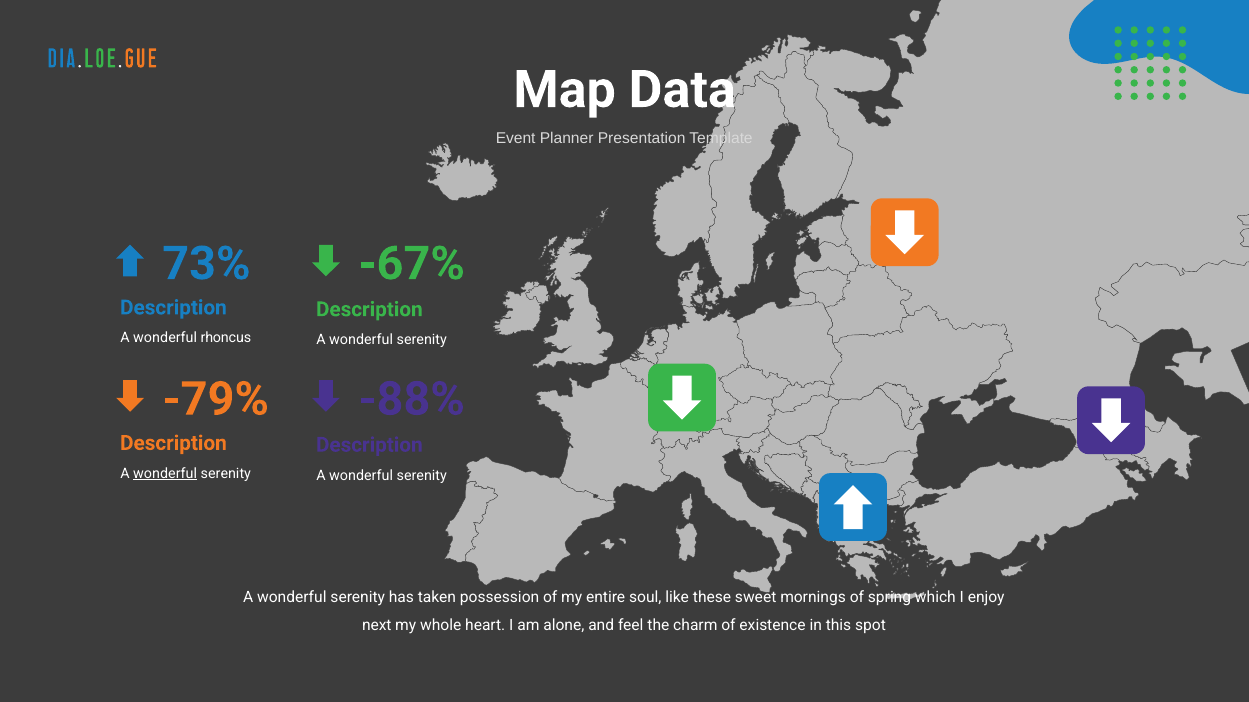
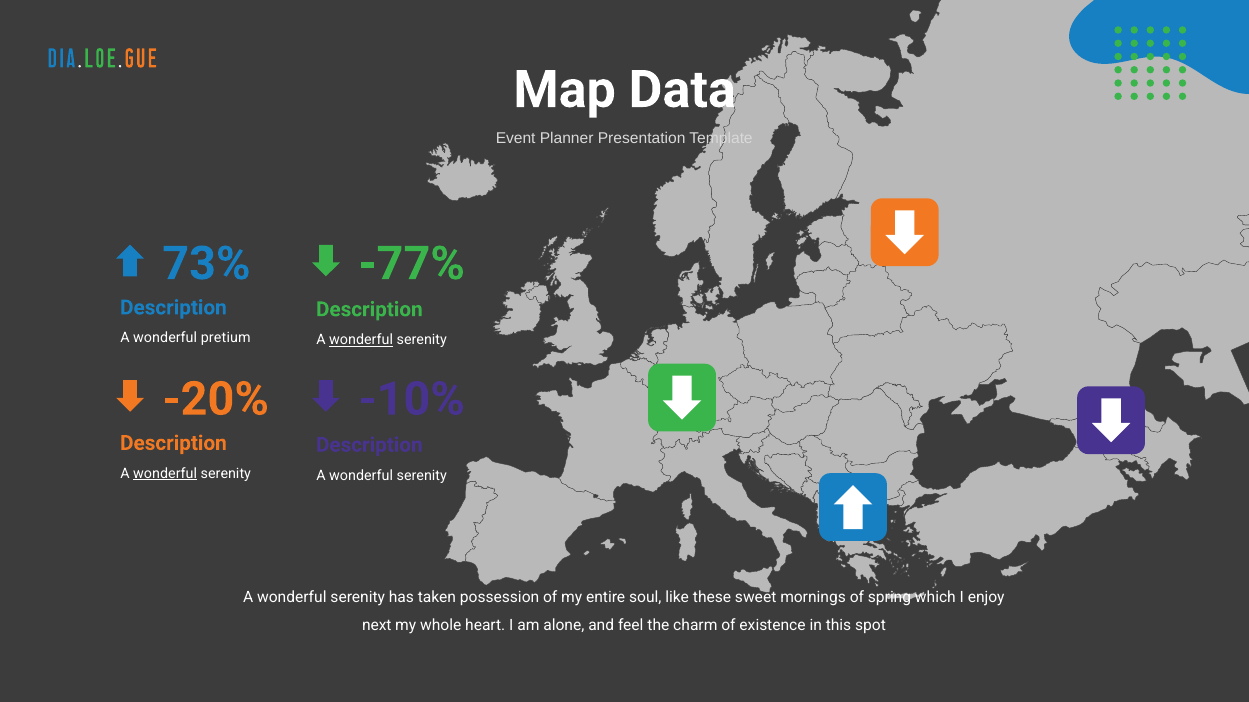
-67%: -67% -> -77% (412, 264)
rhoncus: rhoncus -> pretium (226, 338)
wonderful underline: none -> present (361, 340)
-79%: -79% -> -20% (216, 400)
-88%: -88% -> -10% (411, 400)
